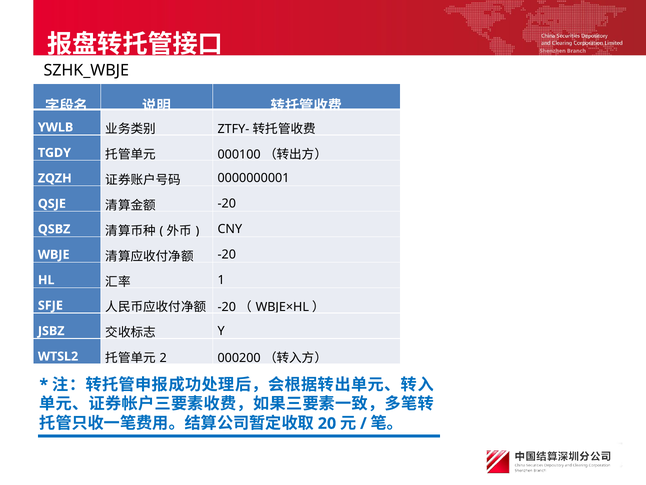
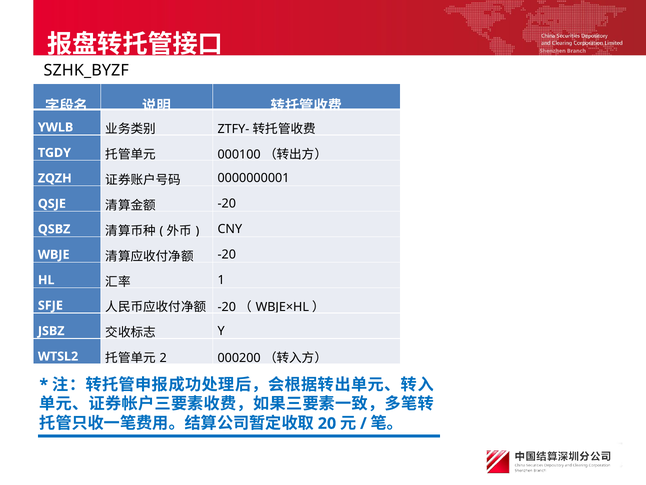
SZHK_WBJE: SZHK_WBJE -> SZHK_BYZF (86, 71)
